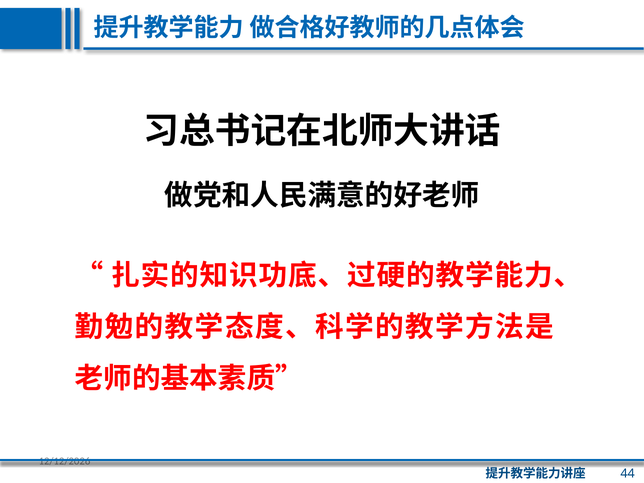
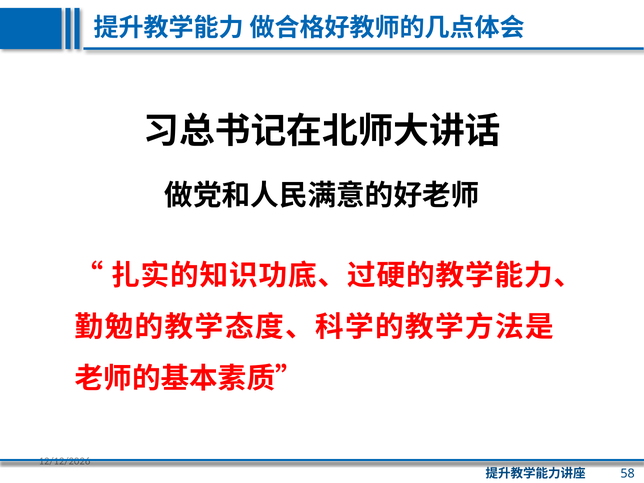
44: 44 -> 58 (628, 474)
